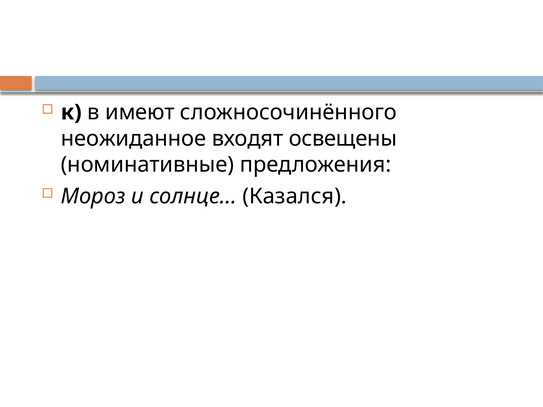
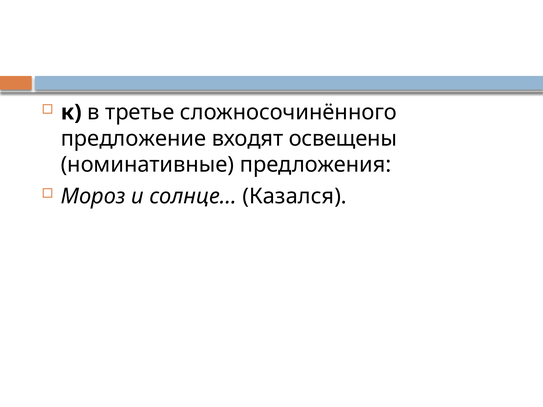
имеют: имеют -> третье (140, 112)
неожиданное: неожиданное -> предложение (133, 139)
